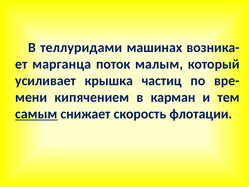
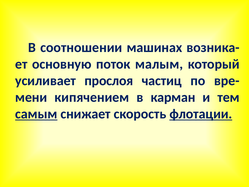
теллуридами: теллуридами -> соотношении (81, 47)
марганца: марганца -> основную (62, 64)
крышка: крышка -> прослоя (109, 81)
флотации underline: none -> present (201, 114)
